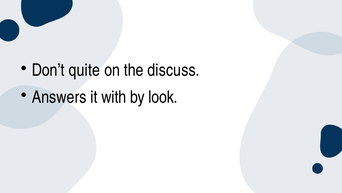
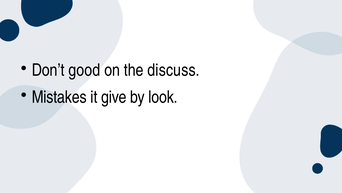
quite: quite -> good (84, 70)
Answers: Answers -> Mistakes (59, 97)
with: with -> give (114, 97)
